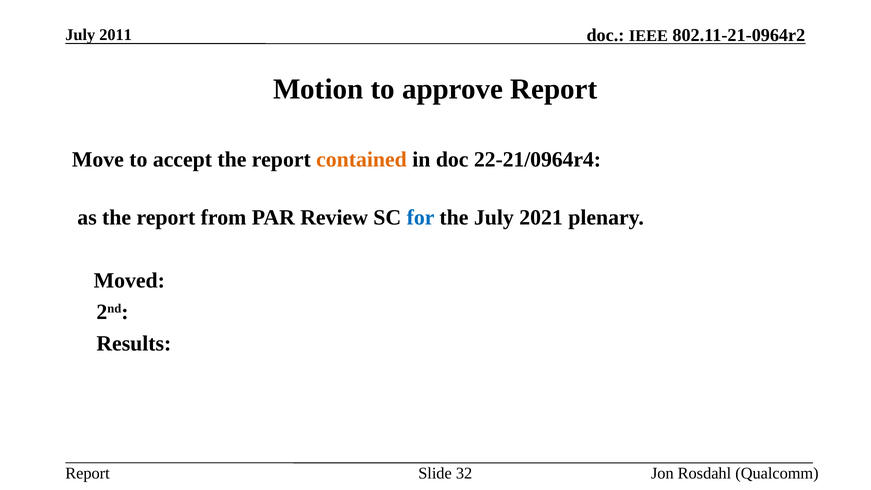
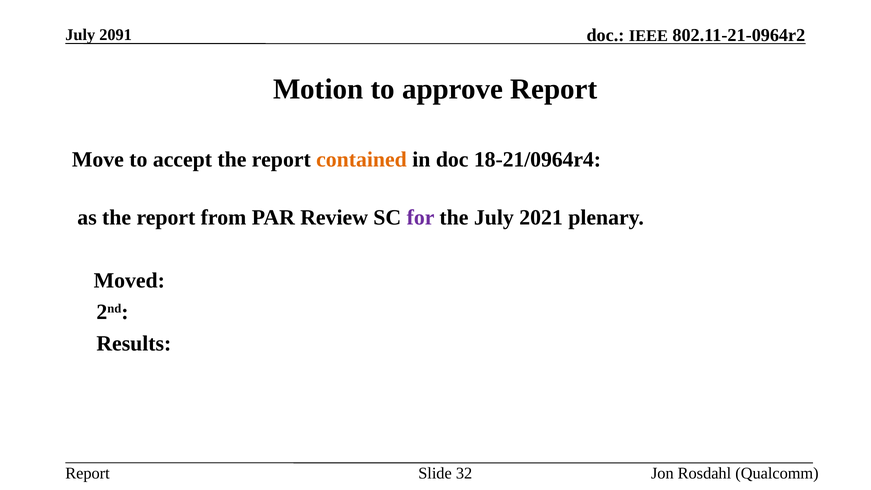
2011: 2011 -> 2091 (116, 35)
22-21/0964r4: 22-21/0964r4 -> 18-21/0964r4 (537, 159)
for colour: blue -> purple (421, 217)
